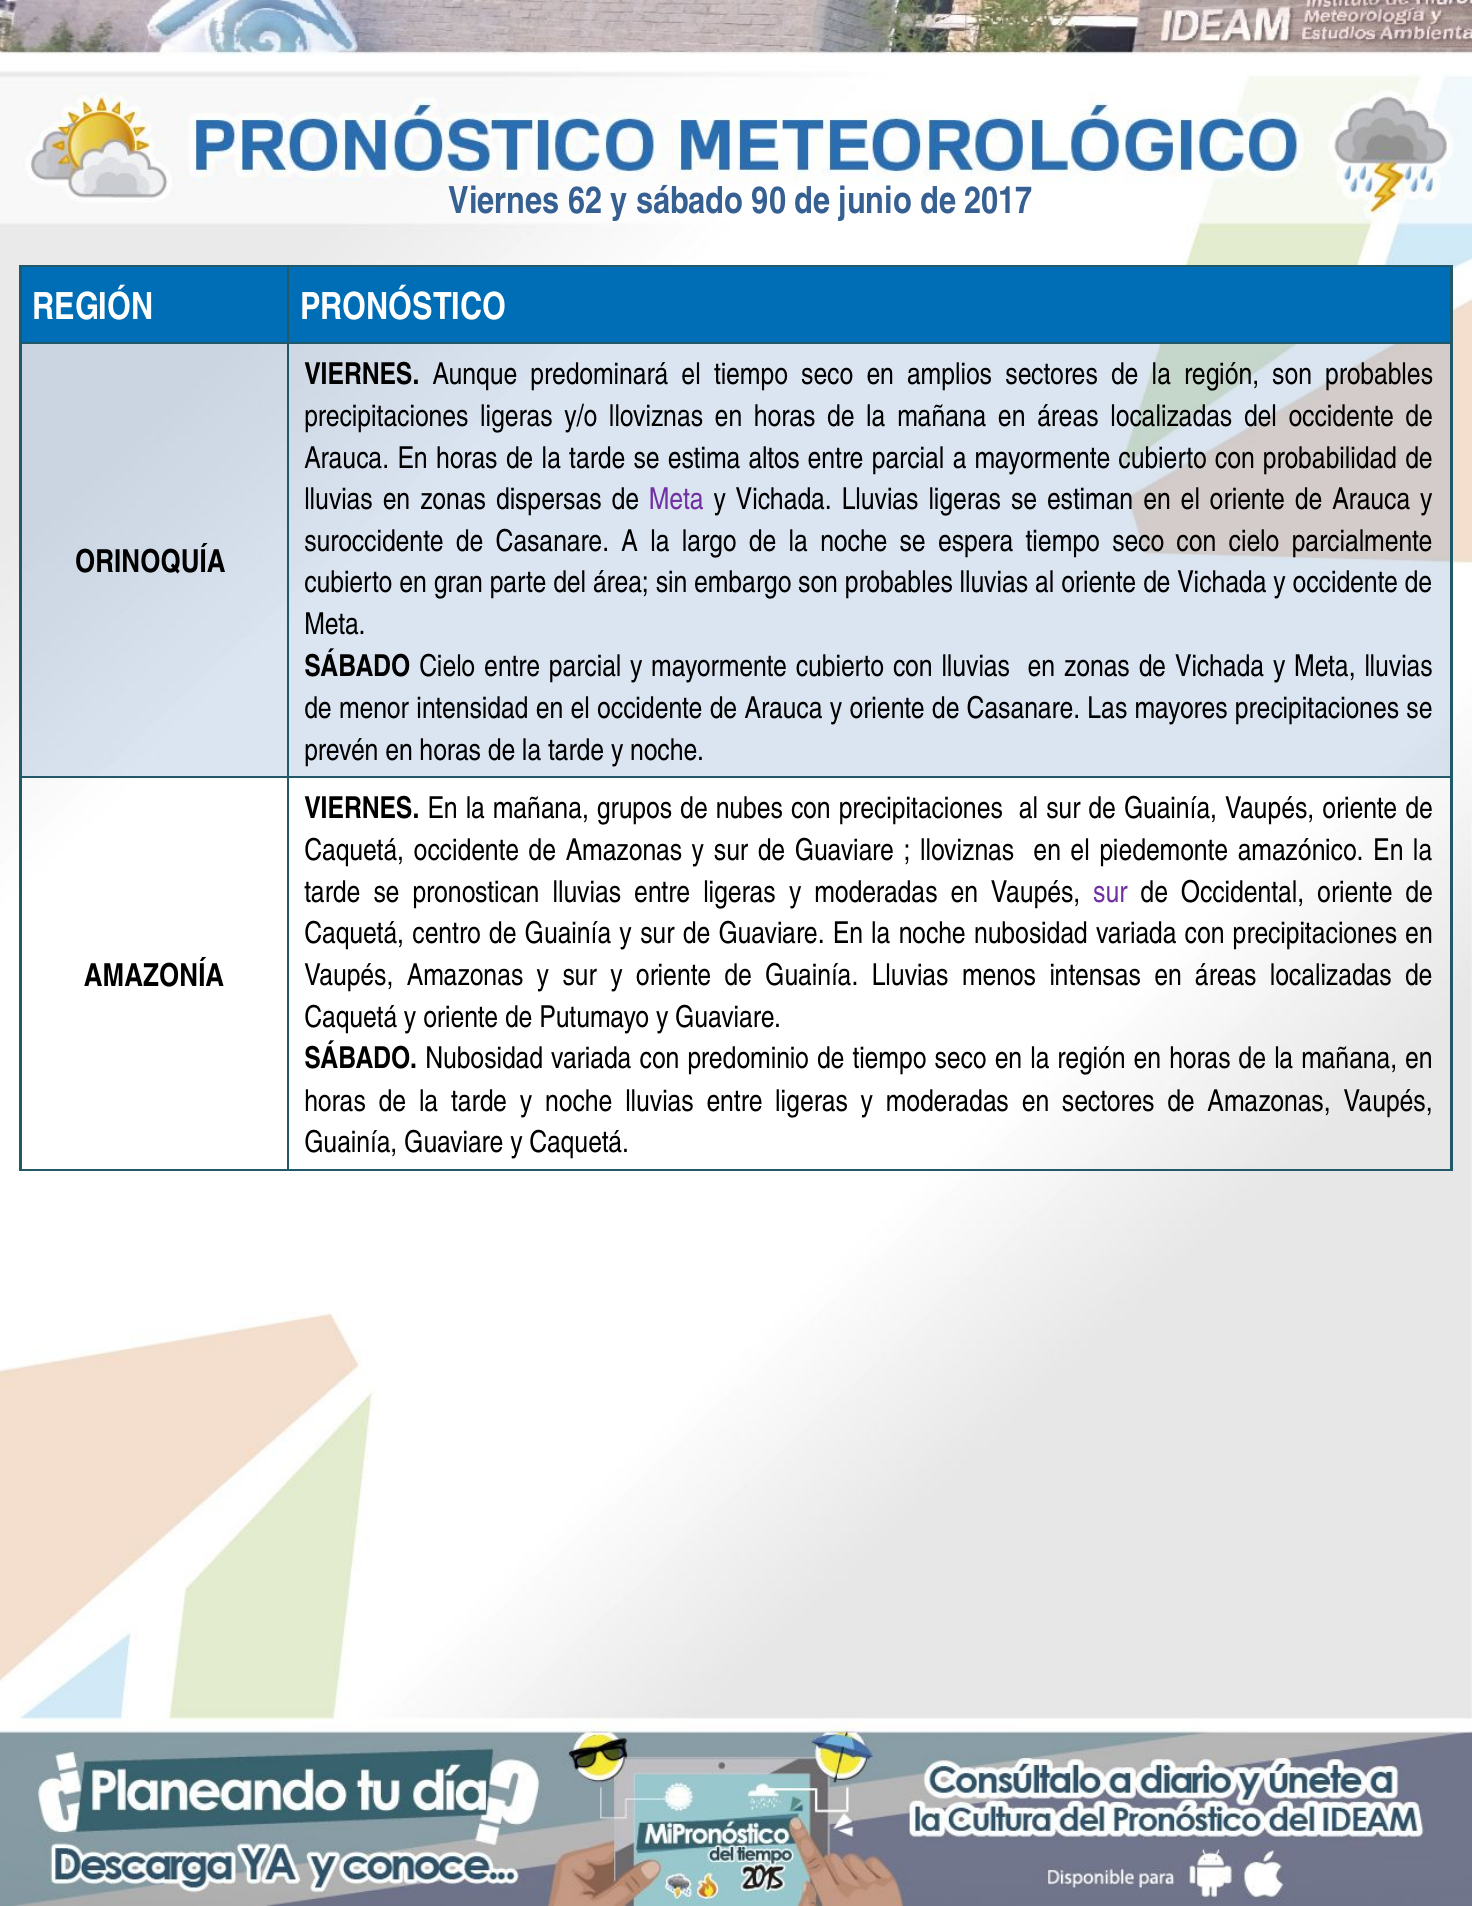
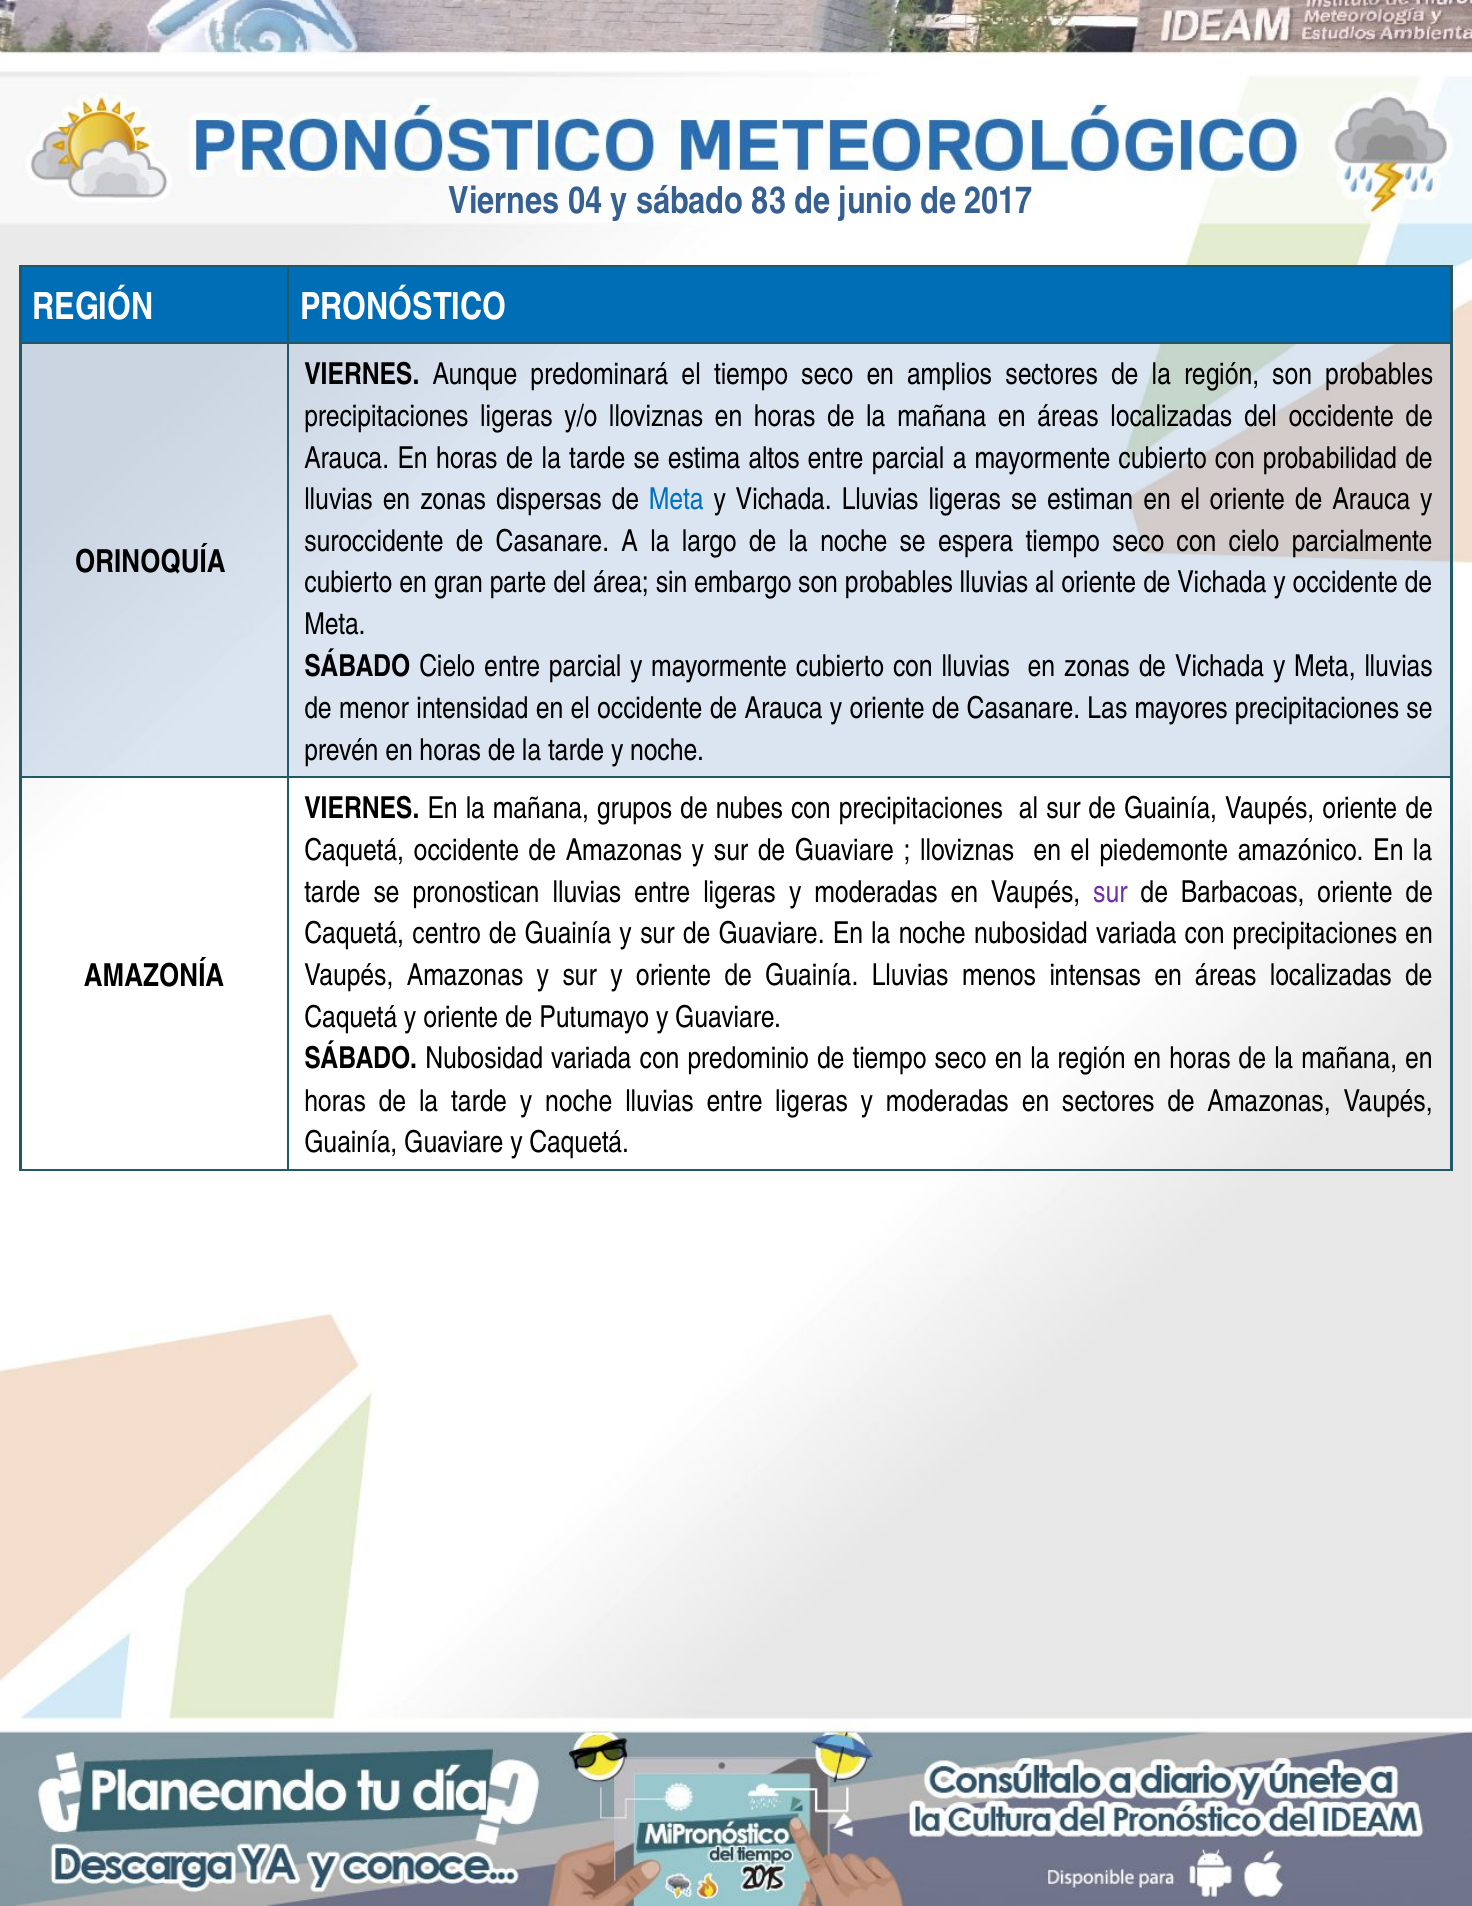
62: 62 -> 04 (585, 201)
90: 90 -> 83 (769, 201)
Meta colour: purple -> blue (676, 500)
Occidental: Occidental -> Barbacoas (1243, 892)
